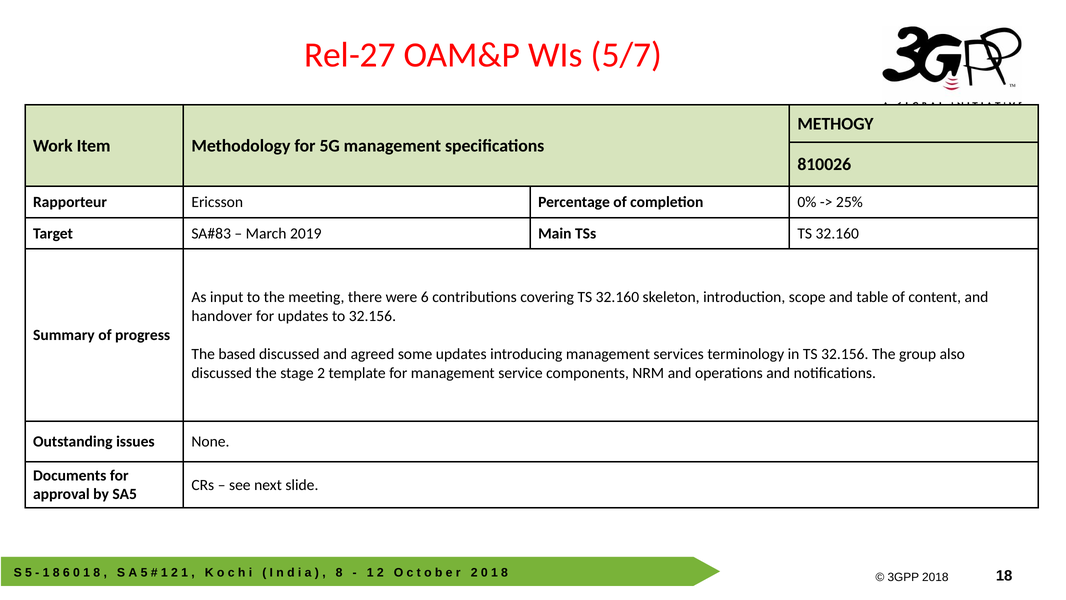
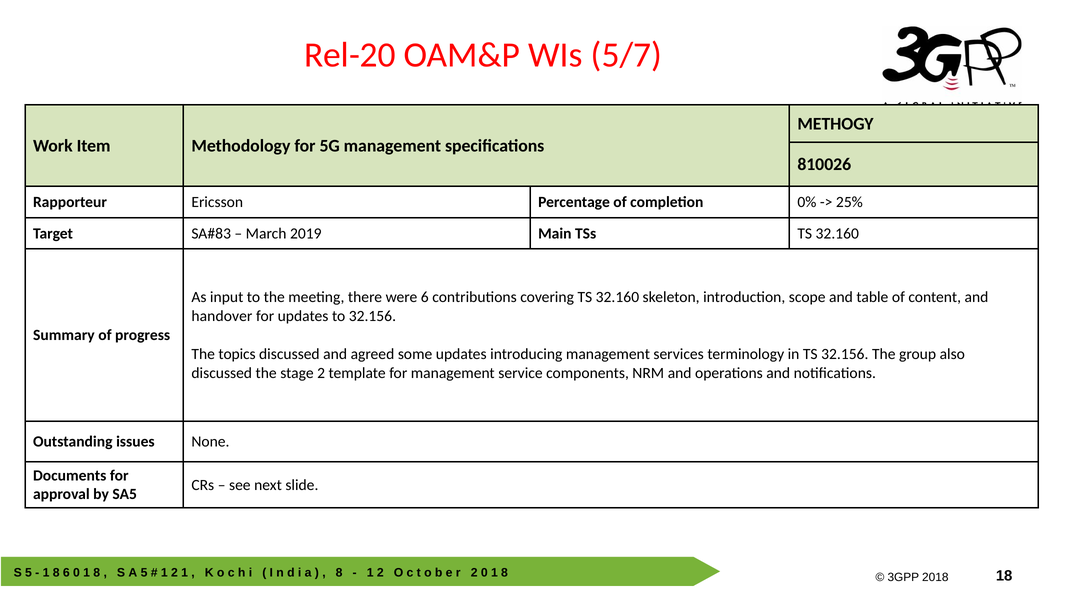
Rel-27: Rel-27 -> Rel-20 (350, 55)
based: based -> topics (237, 354)
